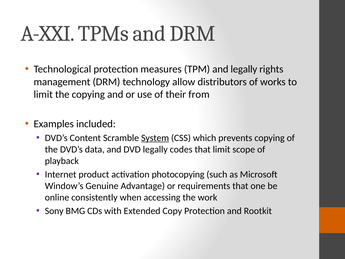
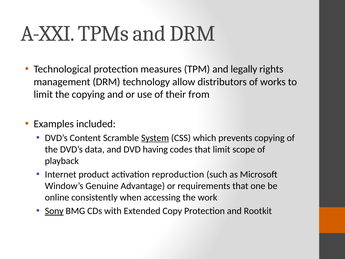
DVD legally: legally -> having (155, 149)
photocopying: photocopying -> reproduction (178, 174)
Sony underline: none -> present (54, 211)
